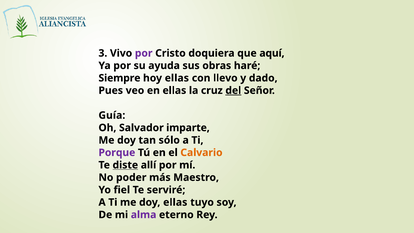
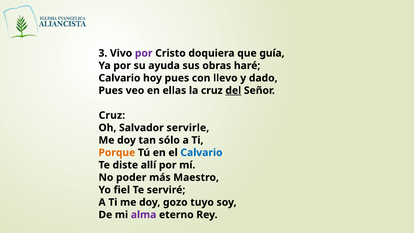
aquí: aquí -> guía (272, 53)
Siempre: Siempre -> Calvario (119, 78)
hoy ellas: ellas -> pues (177, 78)
Guía: Guía -> Cruz (112, 115)
imparte: imparte -> servirle (188, 128)
Porque colour: purple -> orange (117, 153)
Calvario colour: orange -> blue (201, 153)
diste underline: present -> none (125, 165)
doy ellas: ellas -> gozo (175, 202)
